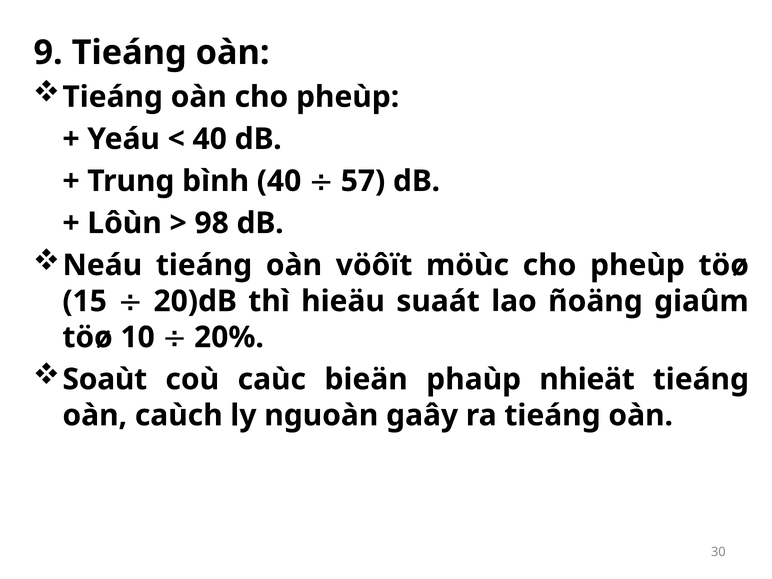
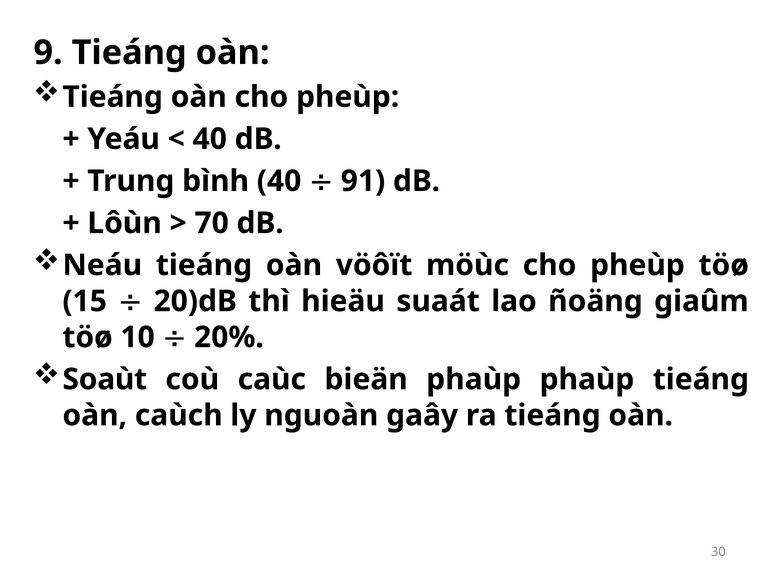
57: 57 -> 91 (363, 181)
98: 98 -> 70 (212, 223)
phaùp nhieät: nhieät -> phaùp (587, 379)
